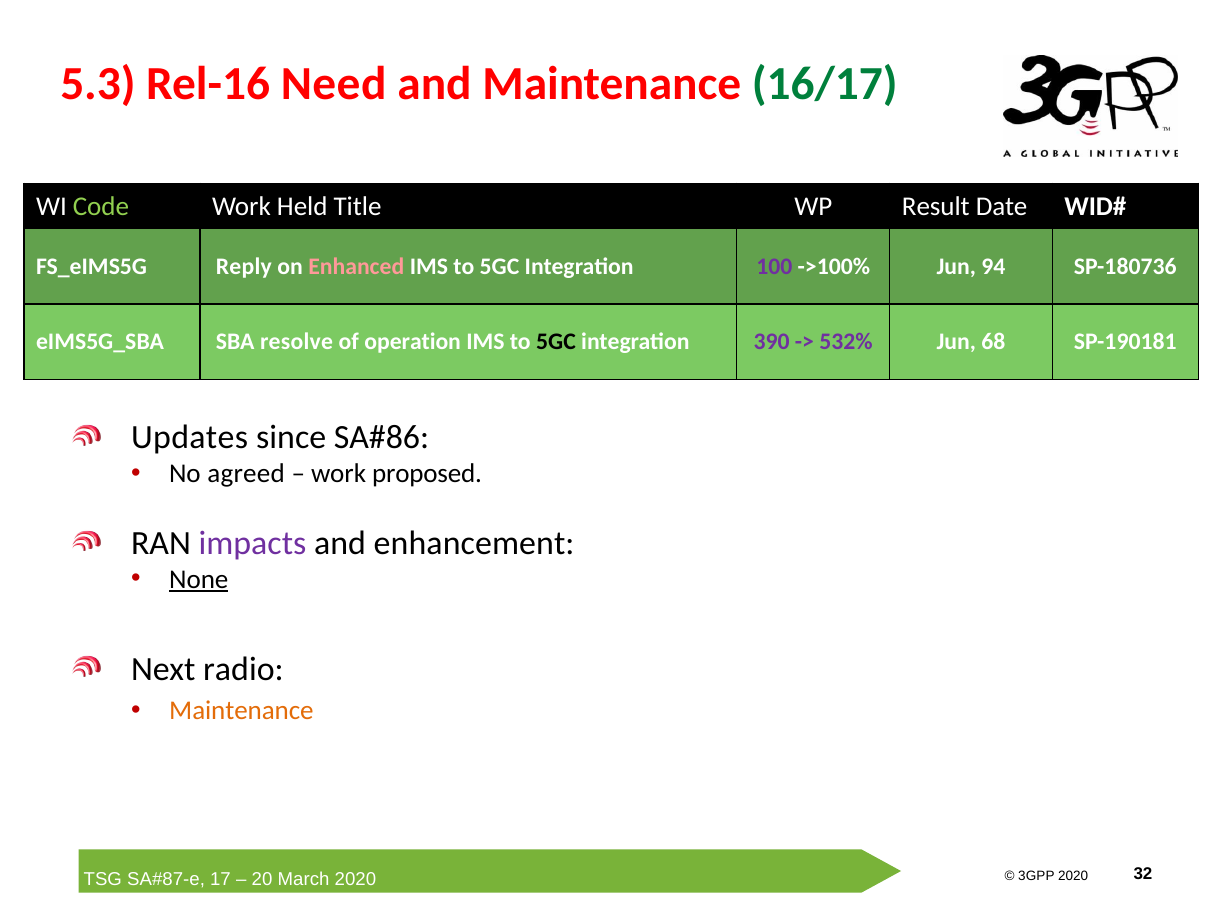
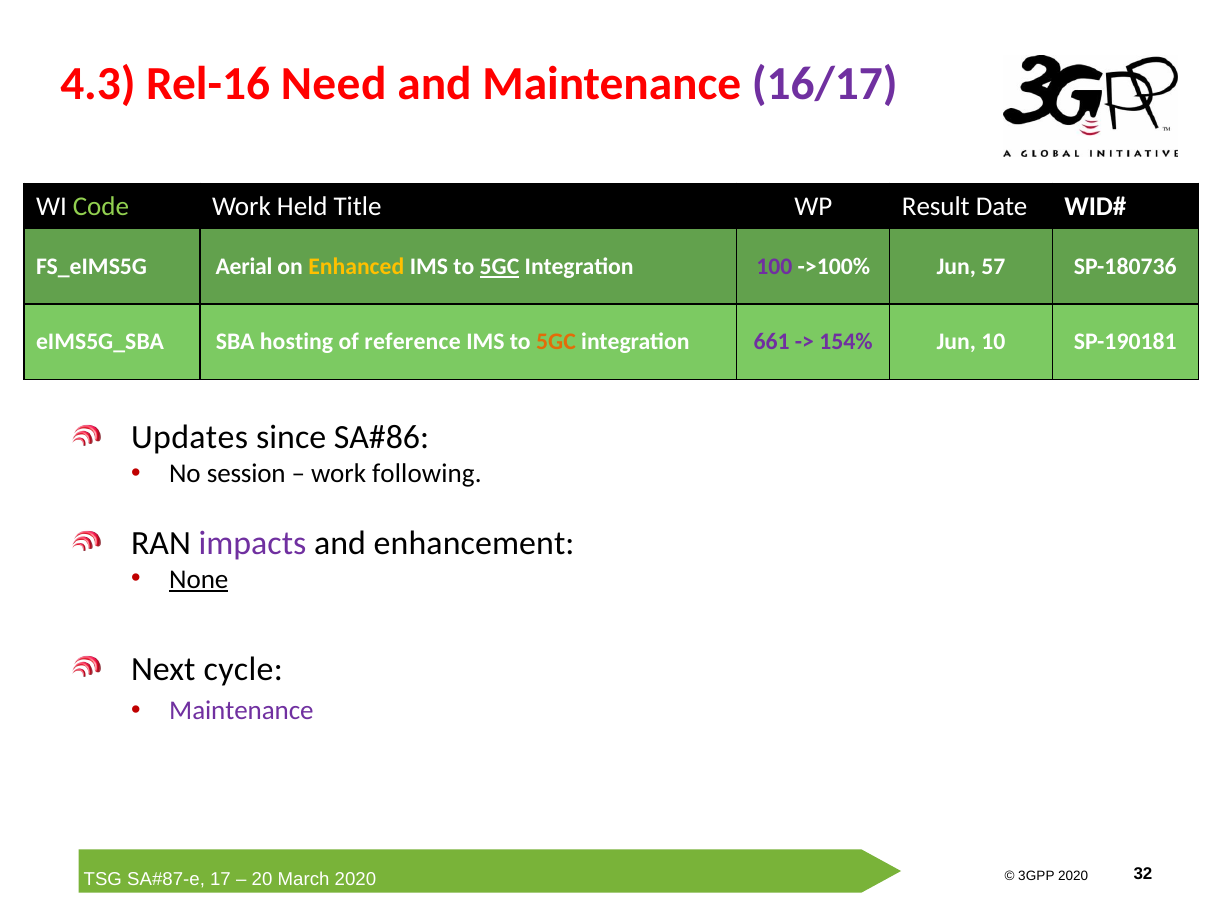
5.3: 5.3 -> 4.3 (98, 84)
16/17 colour: green -> purple (825, 84)
Reply: Reply -> Aerial (244, 267)
Enhanced colour: pink -> yellow (356, 267)
5GC underline: none -> present (499, 267)
94: 94 -> 57 (993, 267)
resolve: resolve -> hosting (297, 342)
operation: operation -> reference (413, 342)
5GC colour: black -> orange (556, 342)
390: 390 -> 661 (772, 342)
532%: 532% -> 154% (846, 342)
68: 68 -> 10 (993, 342)
agreed: agreed -> session (246, 474)
proposed: proposed -> following (427, 474)
radio: radio -> cycle (243, 669)
Maintenance colour: orange -> purple (241, 711)
